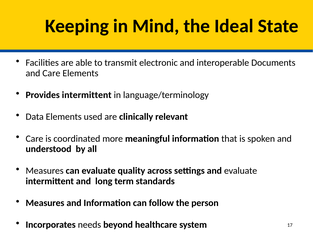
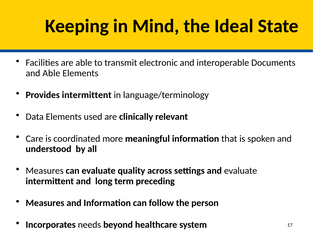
and Care: Care -> Able (51, 73)
standards: standards -> preceding (155, 181)
